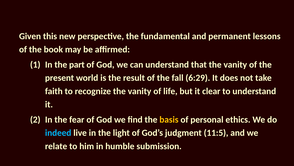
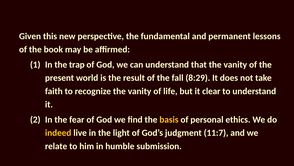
part: part -> trap (77, 64)
6:29: 6:29 -> 8:29 (198, 78)
indeed colour: light blue -> yellow (58, 132)
11:5: 11:5 -> 11:7 (216, 132)
